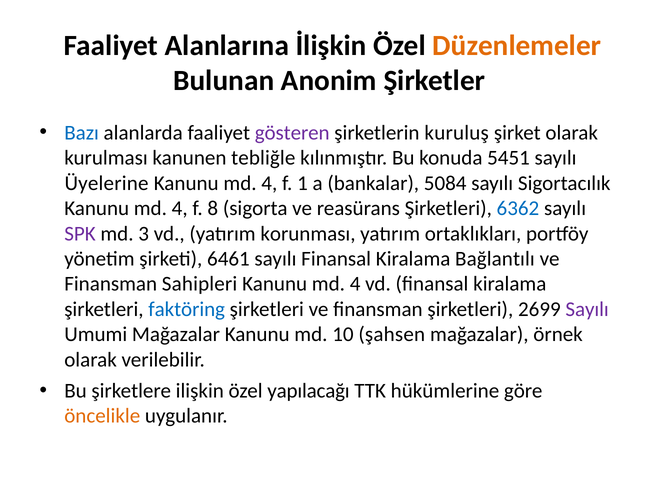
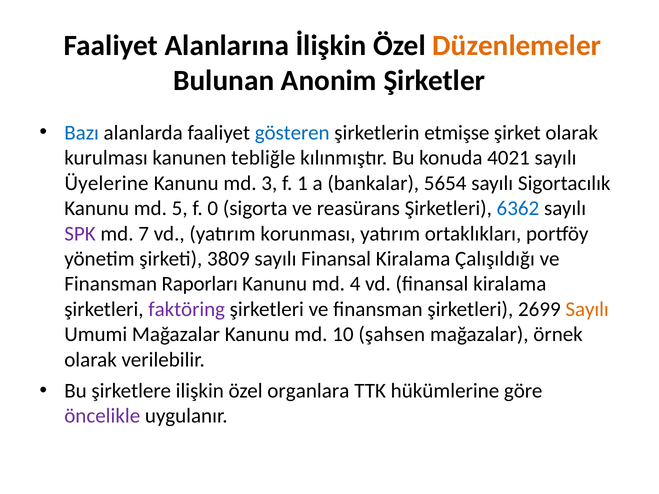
gösteren colour: purple -> blue (292, 133)
kuruluş: kuruluş -> etmişse (457, 133)
5451: 5451 -> 4021 (509, 158)
4: 4 -> 3 (269, 183)
5084: 5084 -> 5654 (445, 183)
4: 4 -> 5 (180, 208)
8: 8 -> 0 (213, 208)
3: 3 -> 7 (144, 234)
6461: 6461 -> 3809 (228, 259)
Bağlantılı: Bağlantılı -> Çalışıldığı (495, 259)
Sahipleri: Sahipleri -> Raporları (200, 284)
faktöring colour: blue -> purple (187, 309)
Sayılı colour: purple -> orange (587, 309)
yapılacağı: yapılacağı -> organlara (308, 391)
öncelikle colour: orange -> purple (102, 416)
